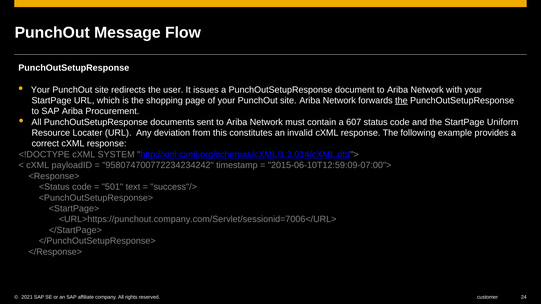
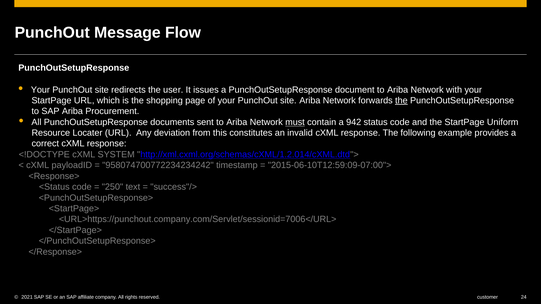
must underline: none -> present (295, 122)
607: 607 -> 942 (354, 122)
501: 501 -> 250 (112, 187)
